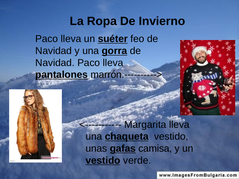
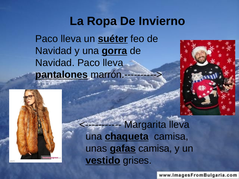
chaqueta vestido: vestido -> camisa (171, 137)
verde: verde -> grises (137, 161)
